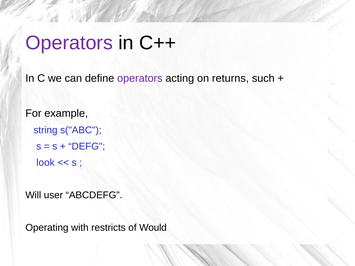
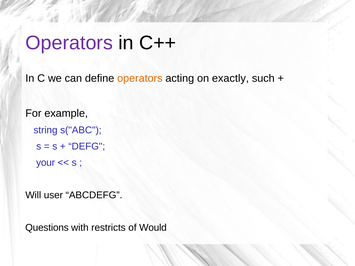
operators colour: purple -> orange (140, 79)
returns: returns -> exactly (230, 79)
look: look -> your (46, 163)
Operating: Operating -> Questions (47, 228)
